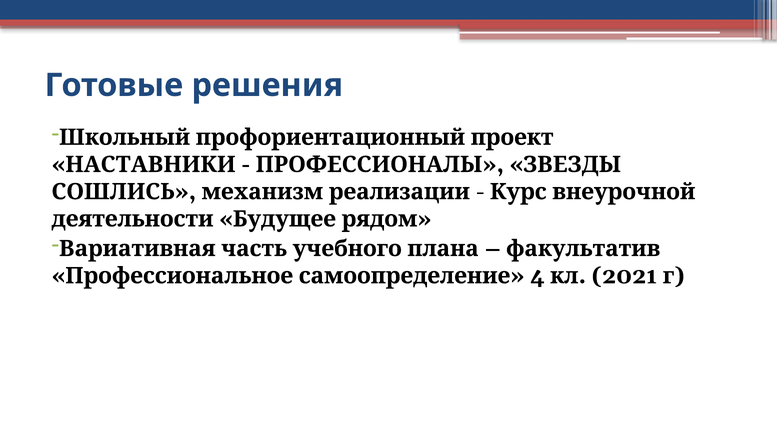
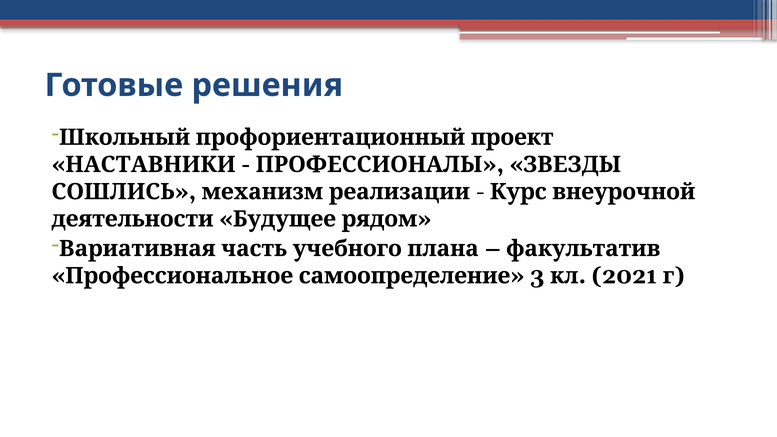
4: 4 -> 3 (537, 276)
